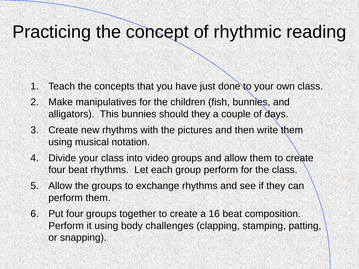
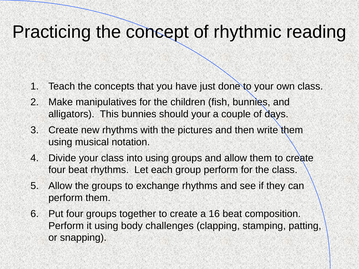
should they: they -> your (201, 114)
into video: video -> using (157, 158)
